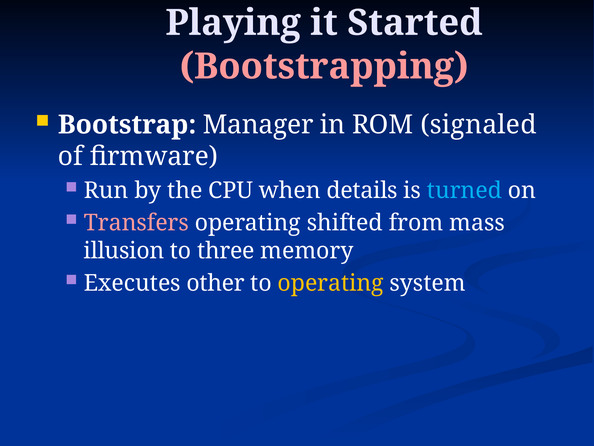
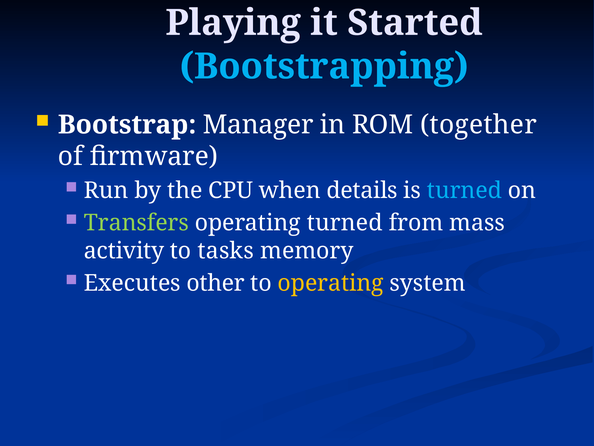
Bootstrapping colour: pink -> light blue (324, 66)
signaled: signaled -> together (478, 125)
Transfers colour: pink -> light green (136, 223)
operating shifted: shifted -> turned (345, 223)
illusion: illusion -> activity (124, 251)
three: three -> tasks (226, 251)
